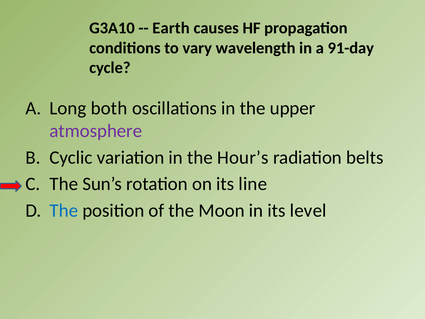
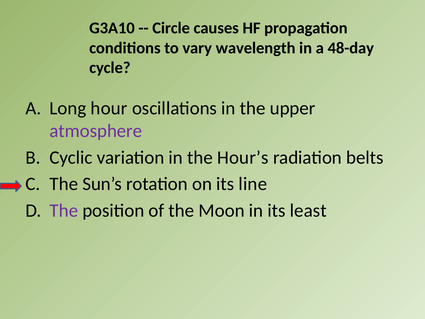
Earth: Earth -> Circle (171, 28)
91-day: 91-day -> 48-day (351, 48)
both: both -> hour (109, 108)
The colour: blue -> purple (64, 210)
level: level -> least (308, 210)
